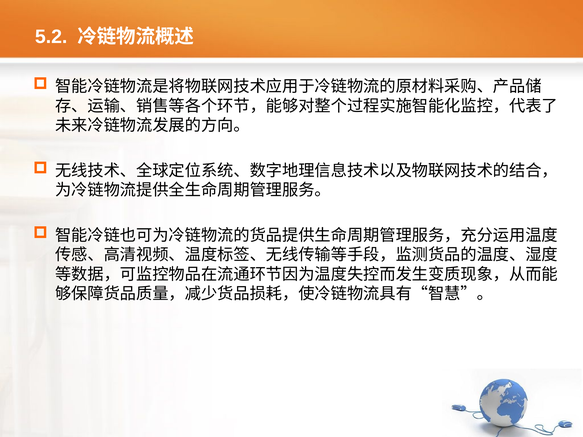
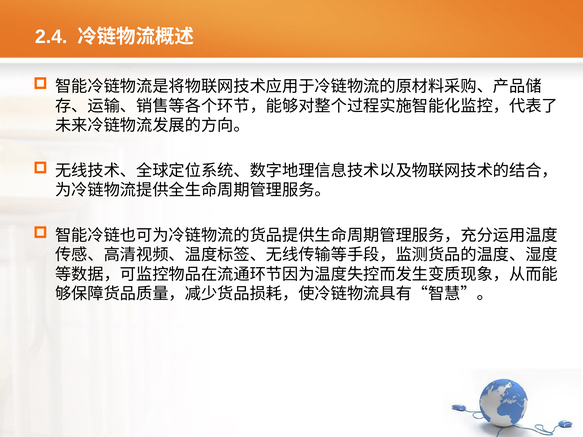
5.2: 5.2 -> 2.4 (51, 37)
